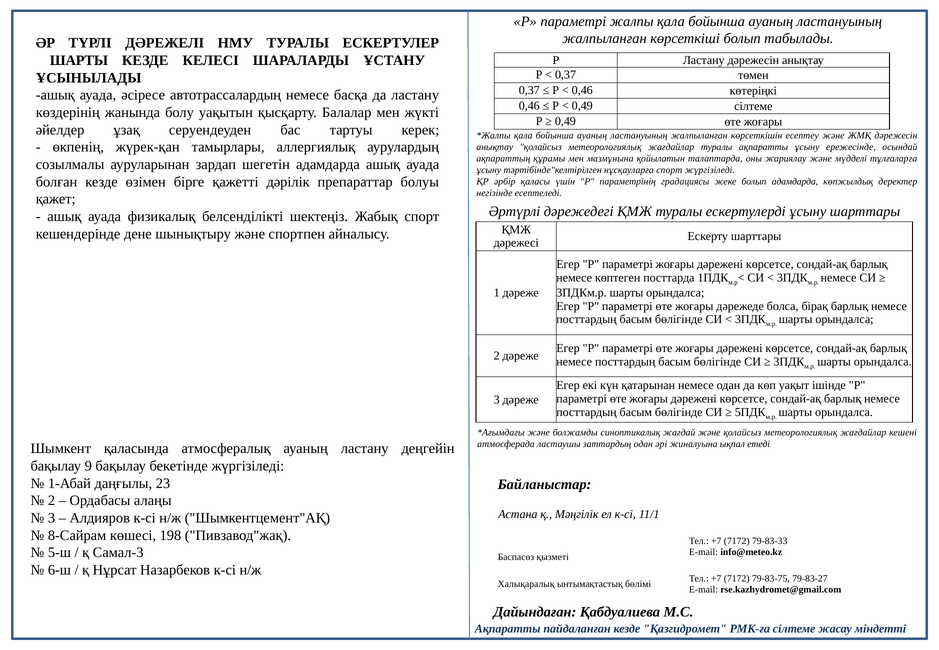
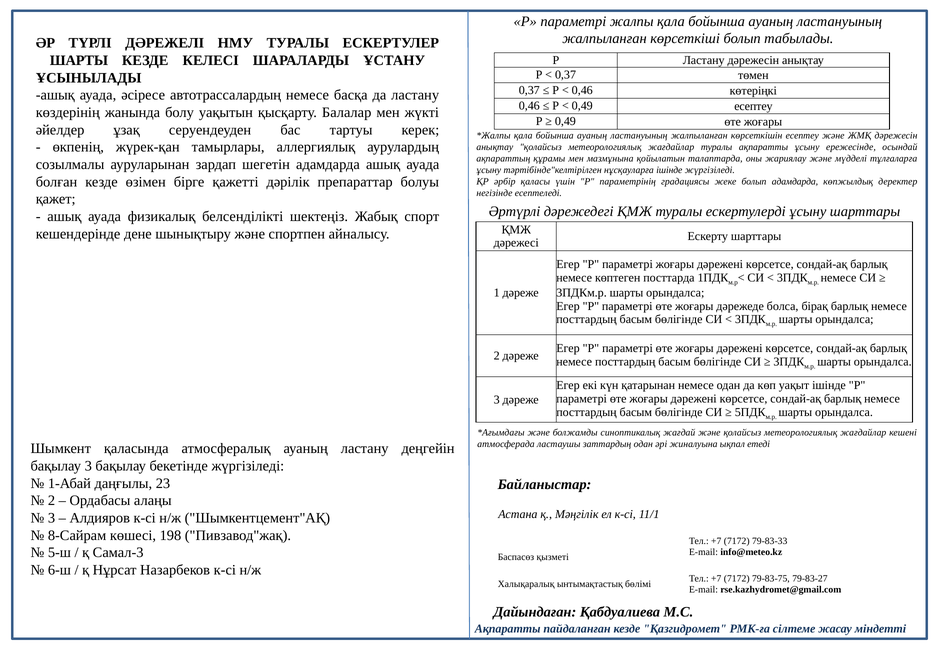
0,49 сілтеме: сілтеме -> есептеу (753, 106)
нұсқауларға спорт: спорт -> ішінде (669, 170)
бақылау 9: 9 -> 3 (88, 466)
